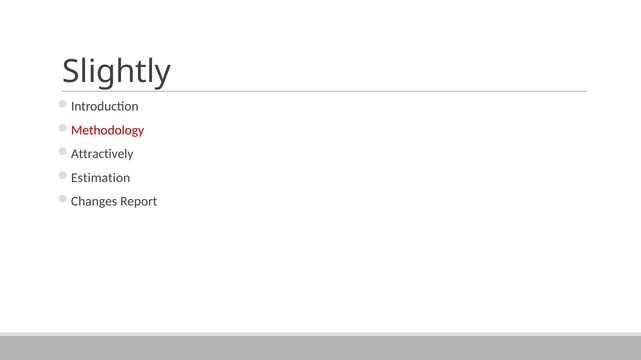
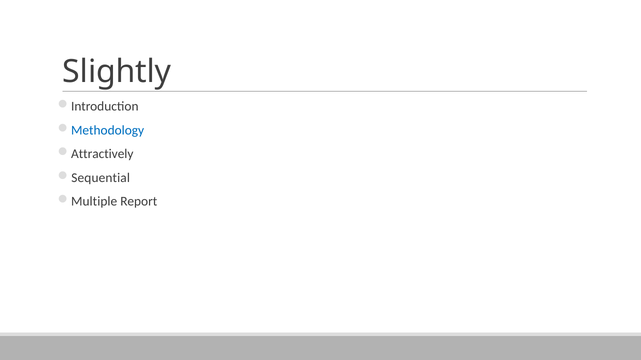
Methodology colour: red -> blue (108, 130)
Estimation: Estimation -> Sequential (101, 178)
Changes: Changes -> Multiple (94, 202)
